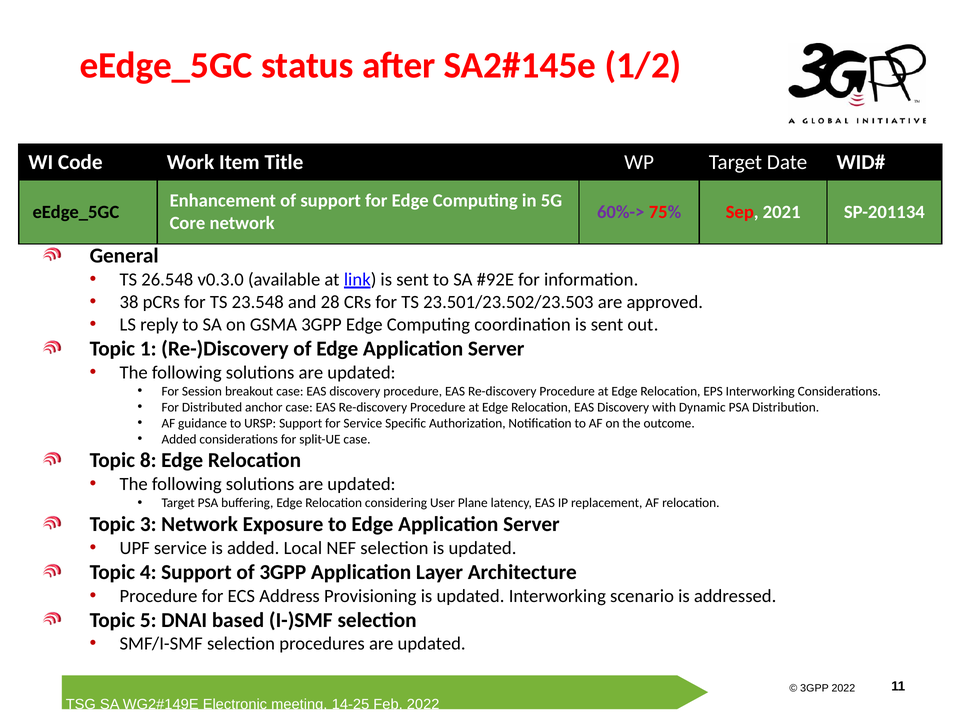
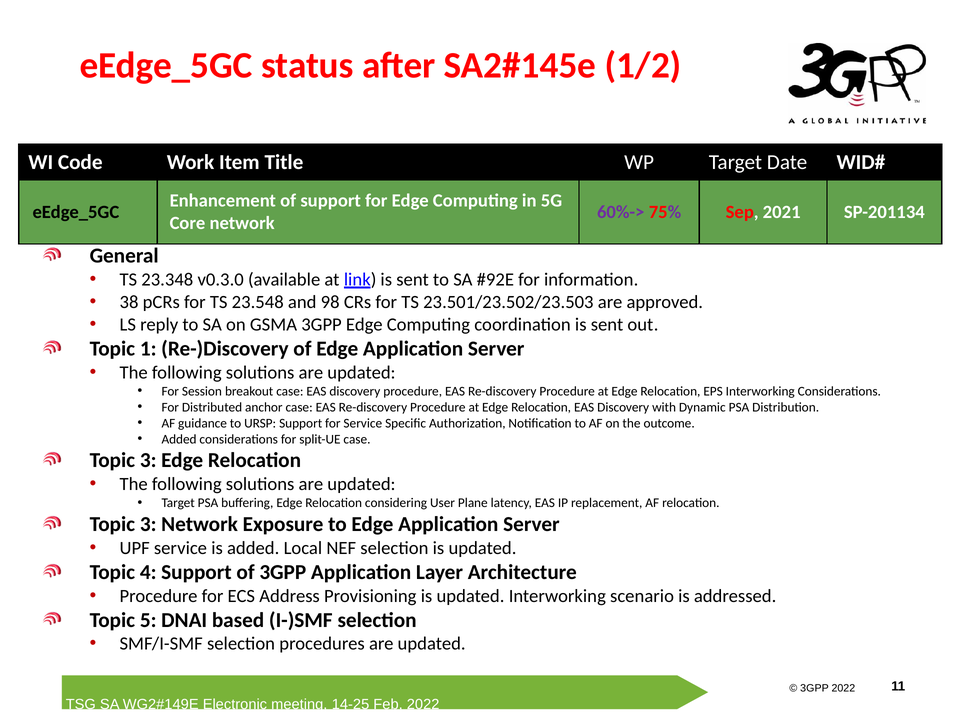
26.548: 26.548 -> 23.348 (167, 280)
28: 28 -> 98 (330, 302)
8: 8 -> 3 (148, 461)
